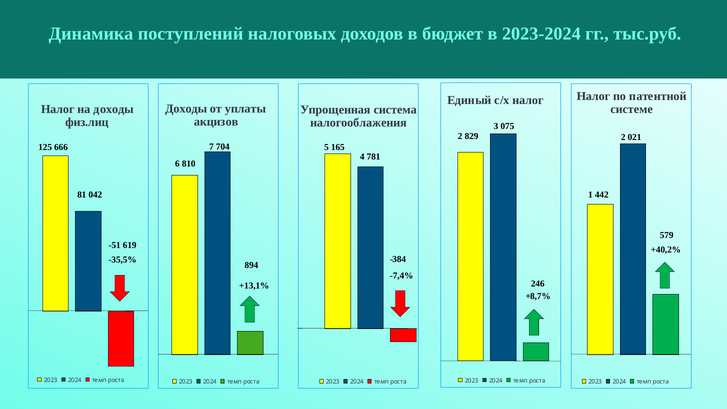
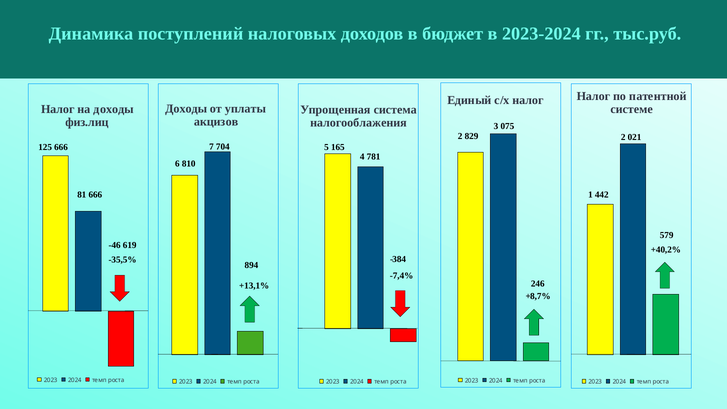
81 042: 042 -> 666 (95, 195)
-51: -51 -> -46 (115, 245)
